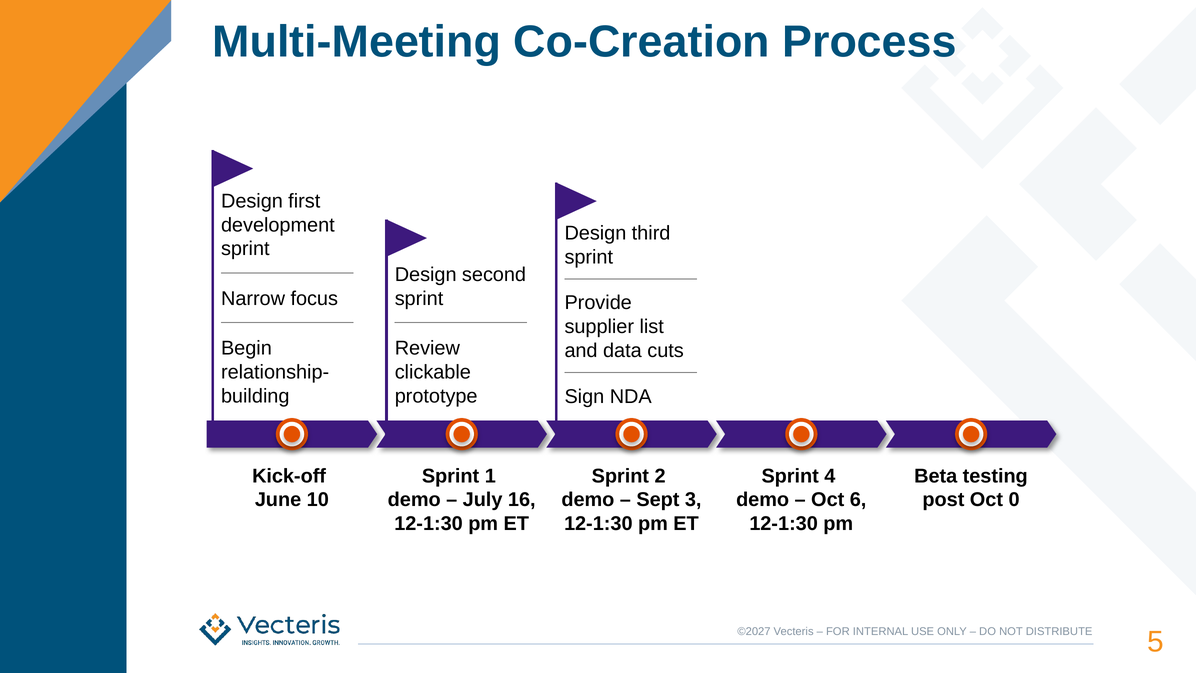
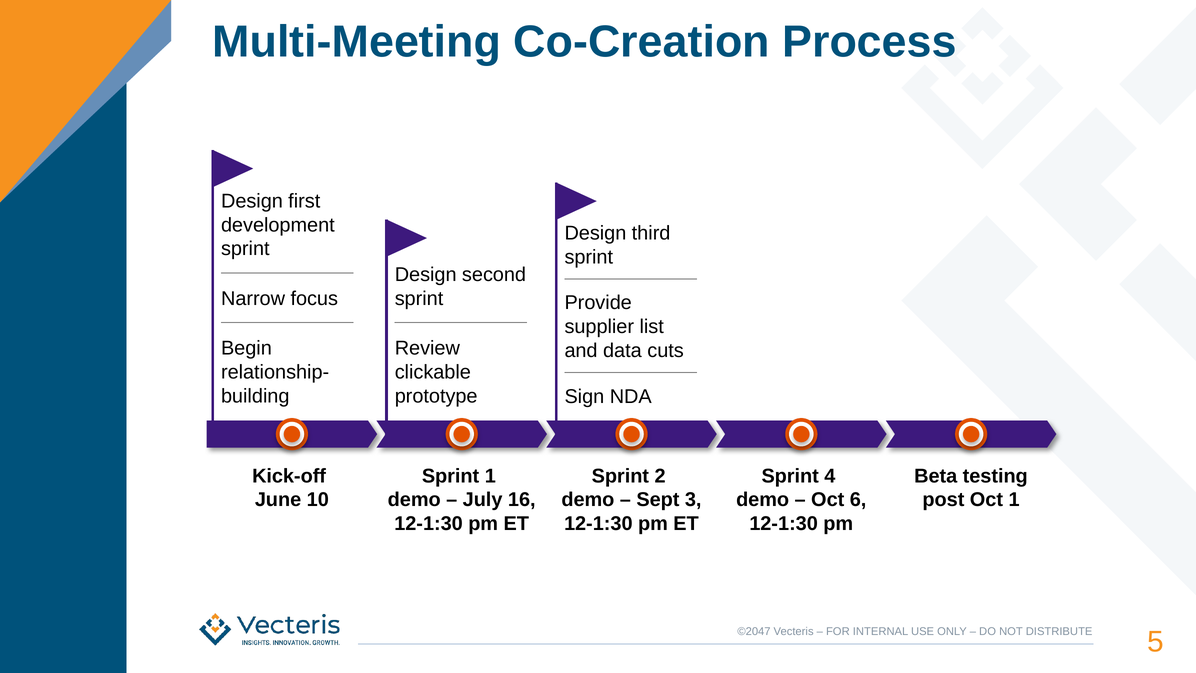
Oct 0: 0 -> 1 (1014, 500)
©2027: ©2027 -> ©2047 (754, 631)
